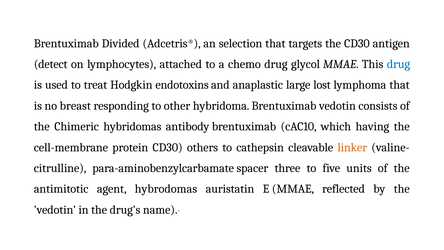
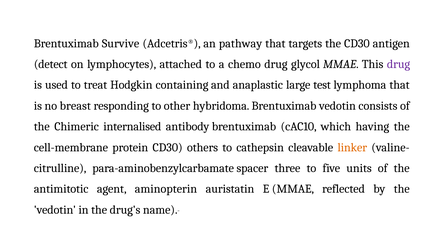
Divided: Divided -> Survive (121, 43)
selection: selection -> pathway (240, 43)
drug colour: blue -> purple (398, 64)
endotoxins: endotoxins -> containing (182, 85)
lost: lost -> test (322, 85)
hybridomas: hybridomas -> internalised (132, 126)
hybrodomas: hybrodomas -> aminopterin (166, 189)
